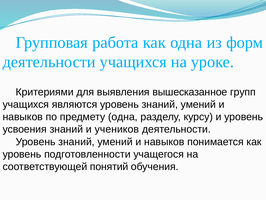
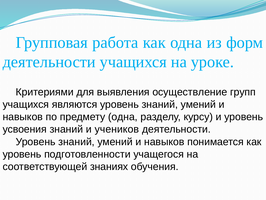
вышесказанное: вышесказанное -> осуществление (190, 92)
понятий: понятий -> знаниях (109, 166)
